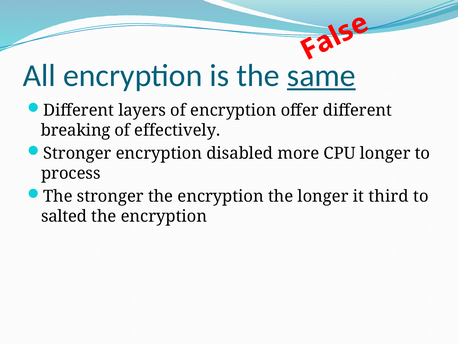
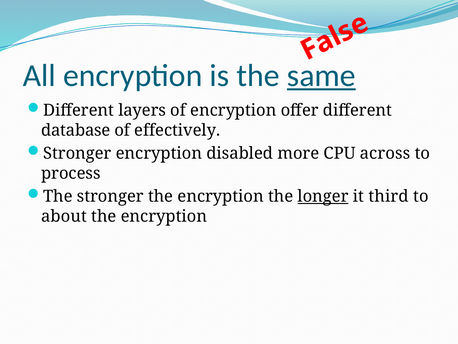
breaking: breaking -> database (76, 130)
CPU longer: longer -> across (385, 153)
longer underline: none -> present (323, 196)
salted: salted -> about (64, 216)
